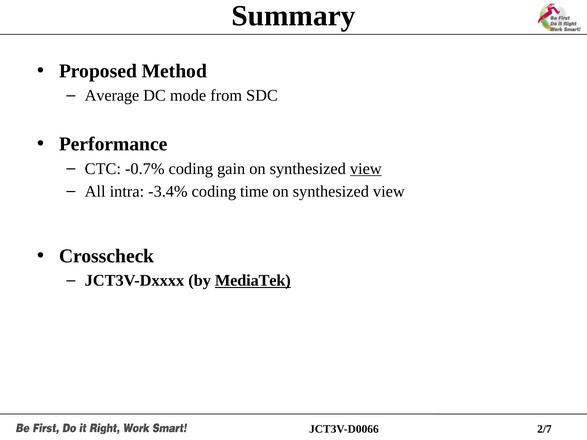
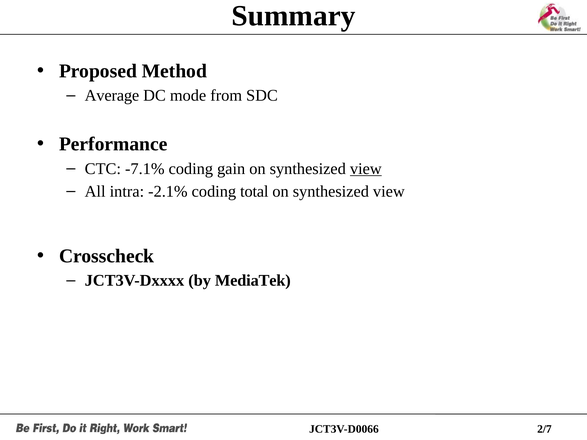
-0.7%: -0.7% -> -7.1% (145, 169)
-3.4%: -3.4% -> -2.1% (168, 192)
time: time -> total (254, 192)
MediaTek underline: present -> none (253, 281)
